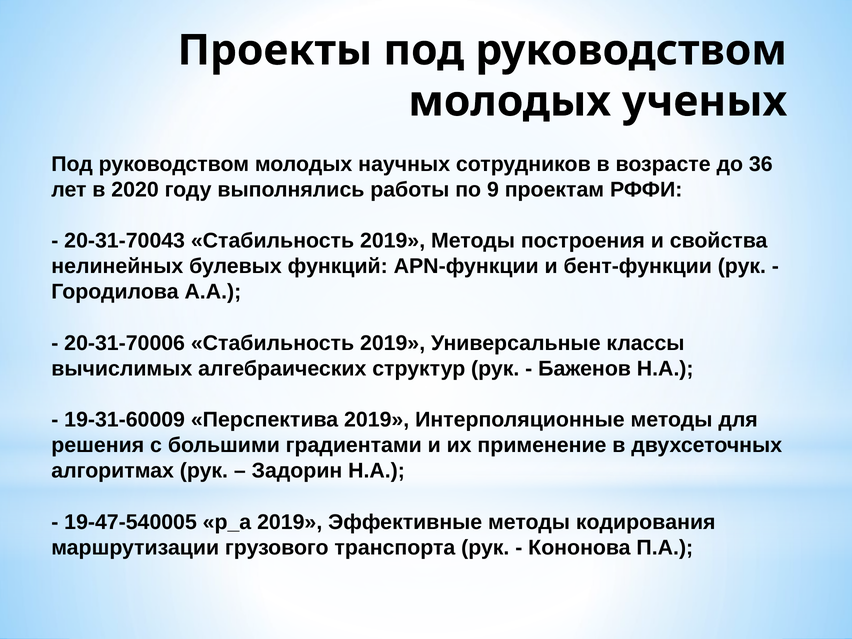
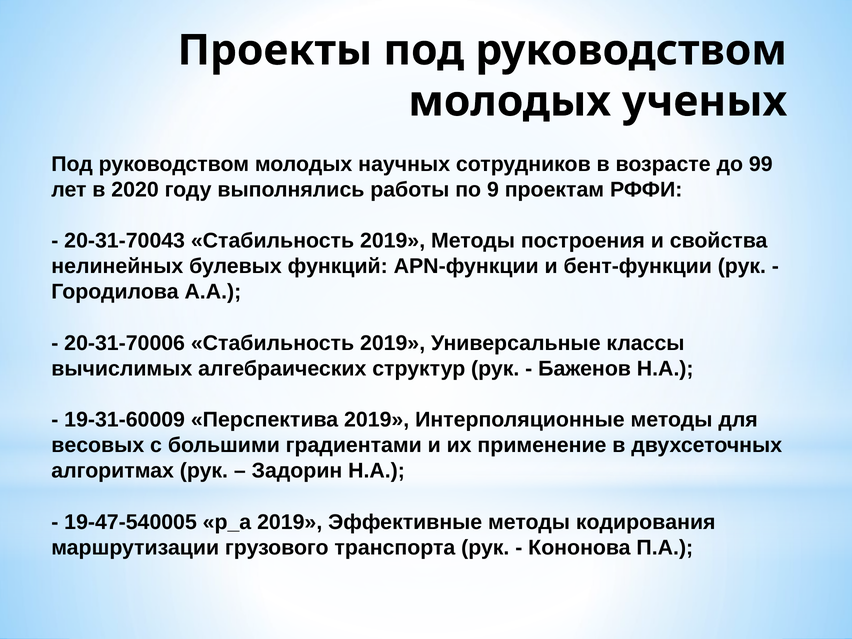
36: 36 -> 99 (761, 164)
решения: решения -> весовых (98, 445)
